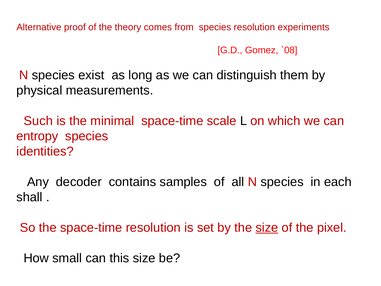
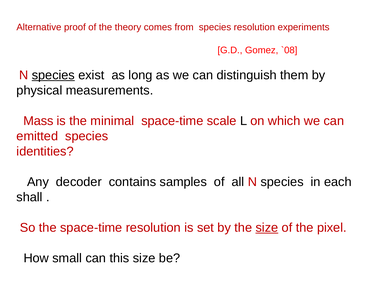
species underline: none -> present (53, 75)
Such: Such -> Mass (38, 121)
entropy: entropy -> emitted (37, 136)
